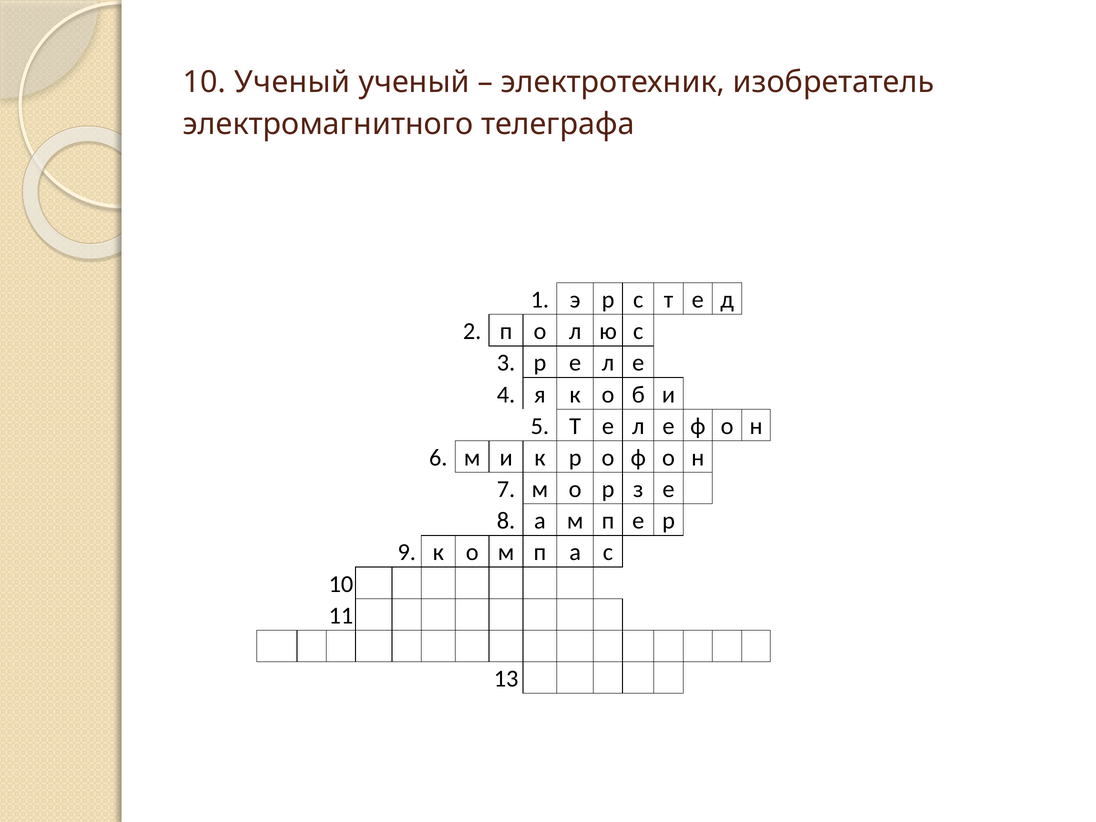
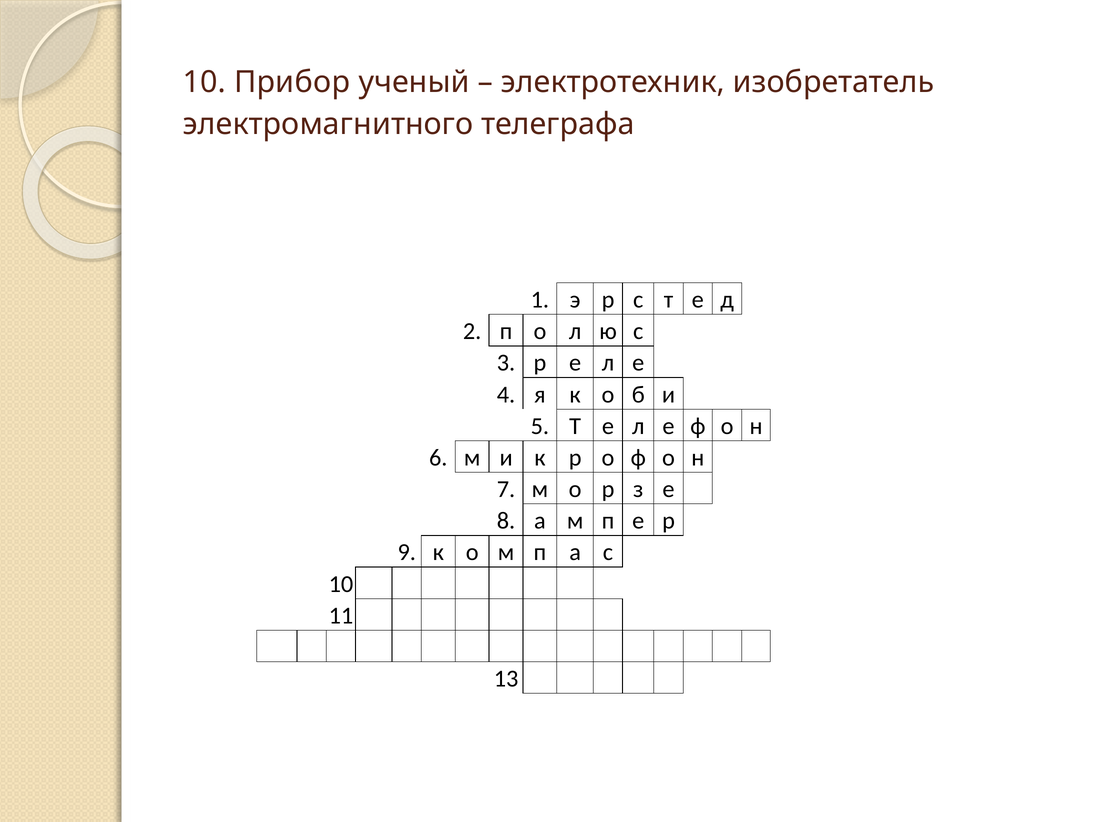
10 Ученый: Ученый -> Прибор (292, 82)
